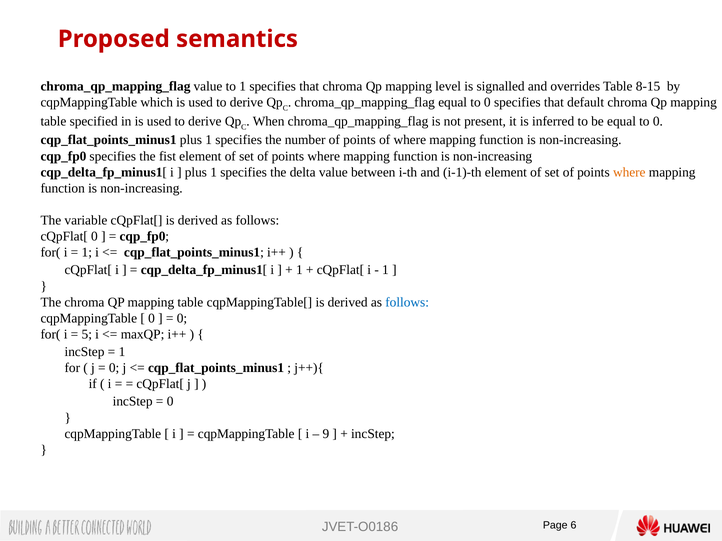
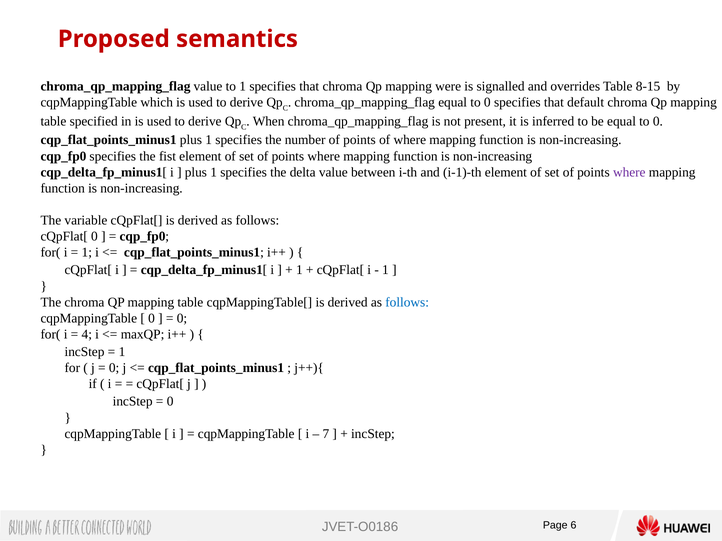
level: level -> were (448, 86)
where colour: orange -> purple (629, 172)
5: 5 -> 4 (87, 335)
9: 9 -> 7 (326, 434)
